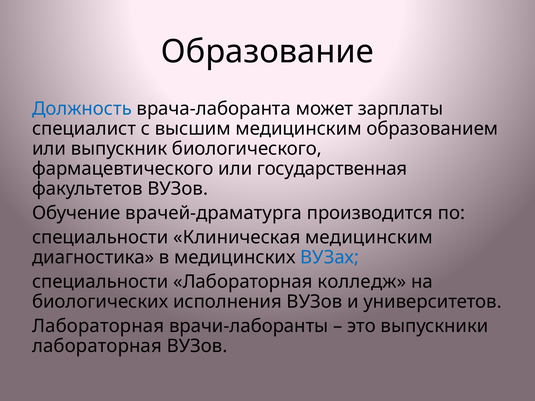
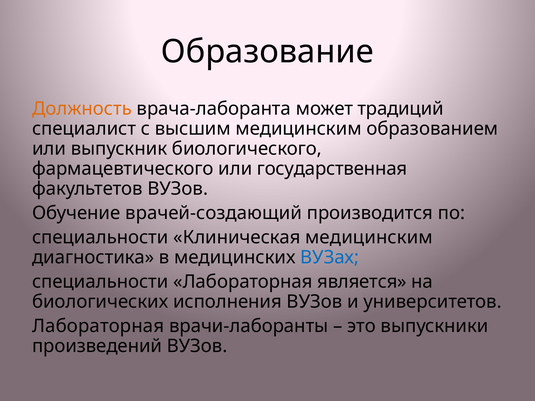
Должность colour: blue -> orange (82, 109)
зарплаты: зарплаты -> традиций (401, 109)
врачей-драматурга: врачей-драматурга -> врачей-создающий (214, 213)
колледж: колледж -> является (362, 282)
лабораторная: лабораторная -> произведений (97, 346)
